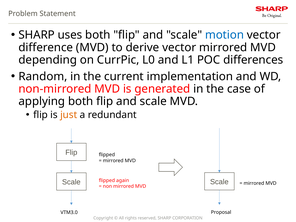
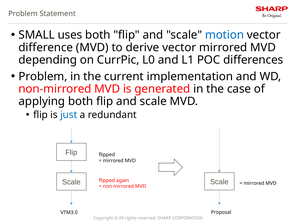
SHARP: SHARP -> SMALL (37, 35)
Random: Random -> Problem (43, 76)
just colour: orange -> blue (69, 115)
